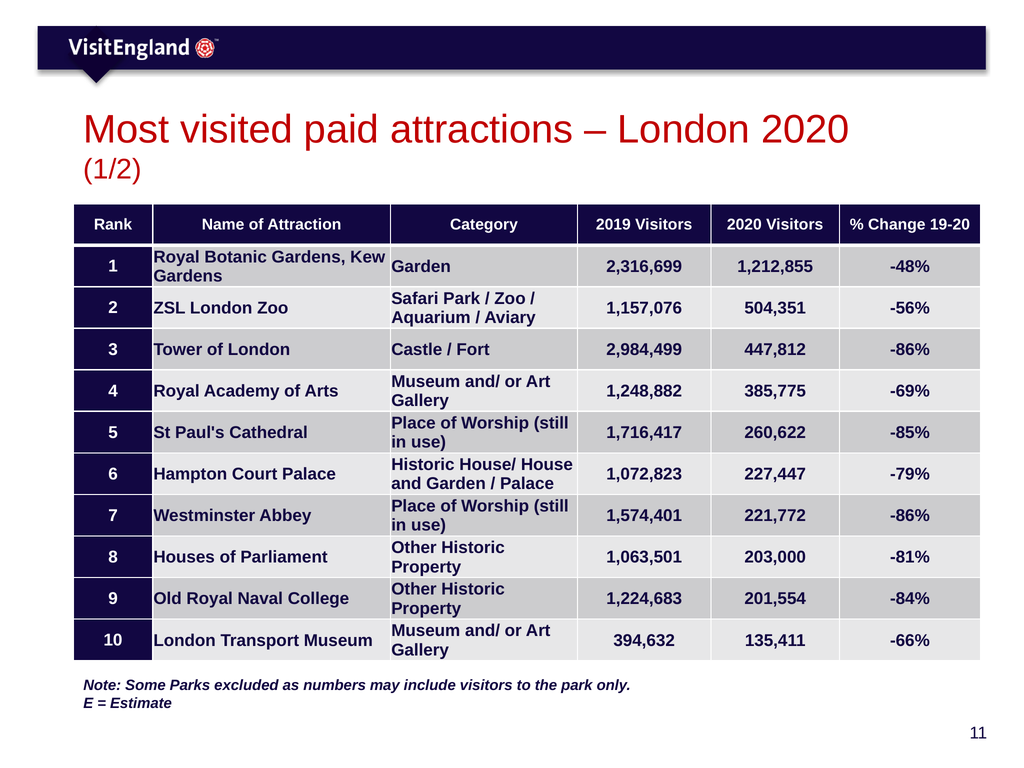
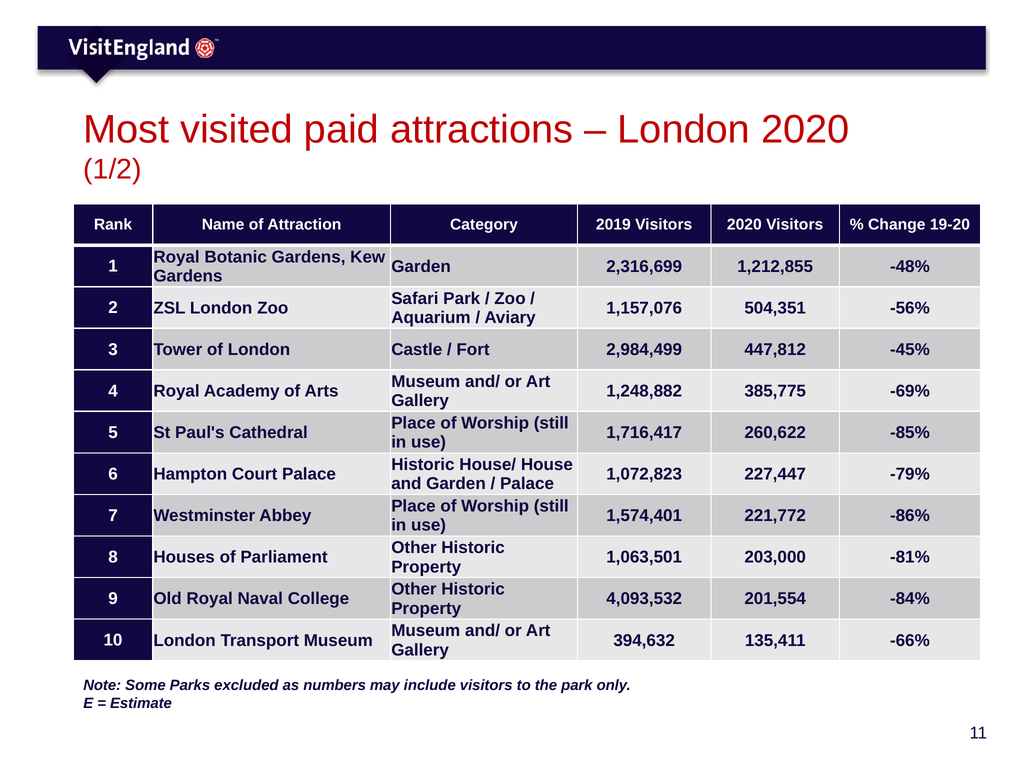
447,812 -86%: -86% -> -45% (910, 350)
1,224,683: 1,224,683 -> 4,093,532 (644, 599)
